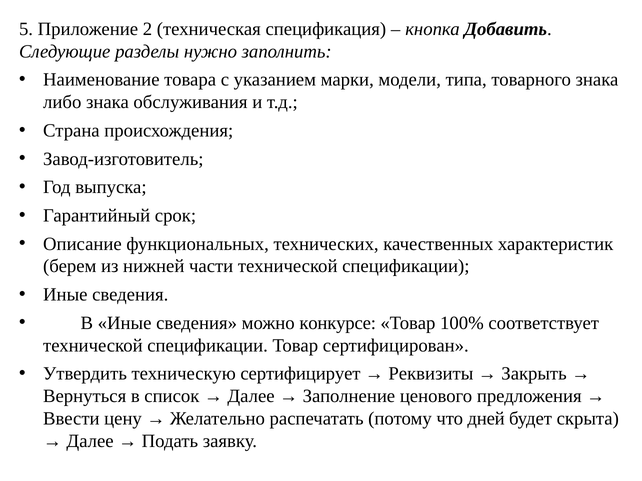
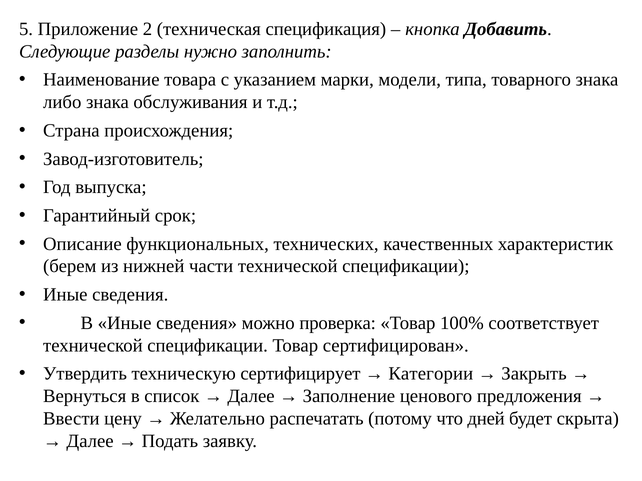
конкурсе: конкурсе -> проверка (338, 323)
Реквизиты: Реквизиты -> Категории (431, 374)
